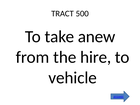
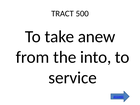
hire: hire -> into (96, 57)
vehicle: vehicle -> service (73, 78)
